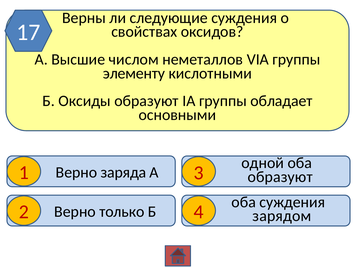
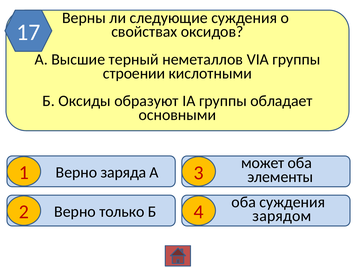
числом: числом -> терный (134, 59)
элементу: элементу -> строении (134, 73)
одной: одной -> может (263, 163)
образуют: образуют -> элементы (280, 177)
